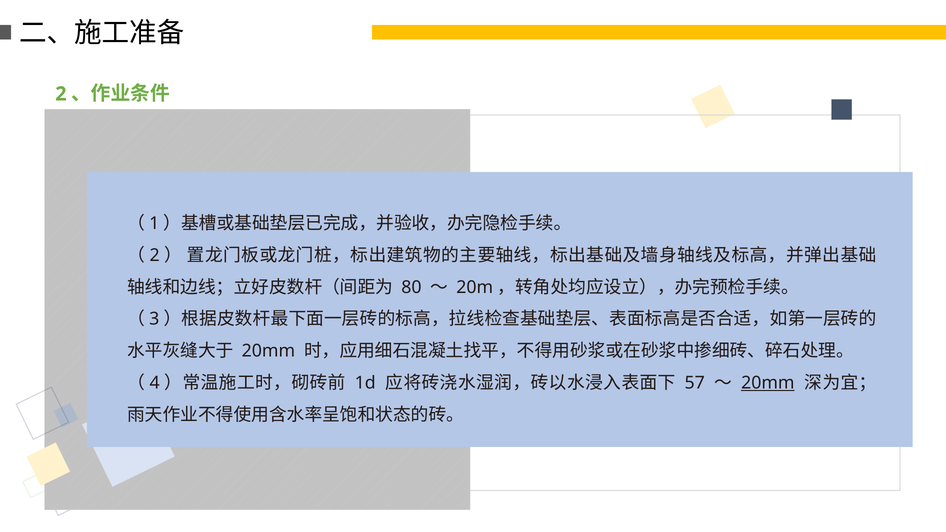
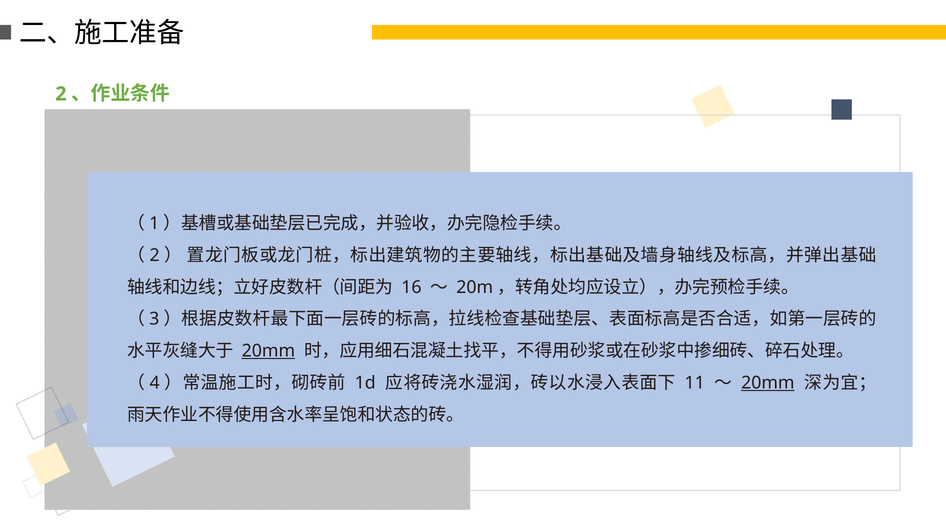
80: 80 -> 16 (411, 287)
20mm underline: none -> present (268, 351)
57: 57 -> 11 (695, 383)
